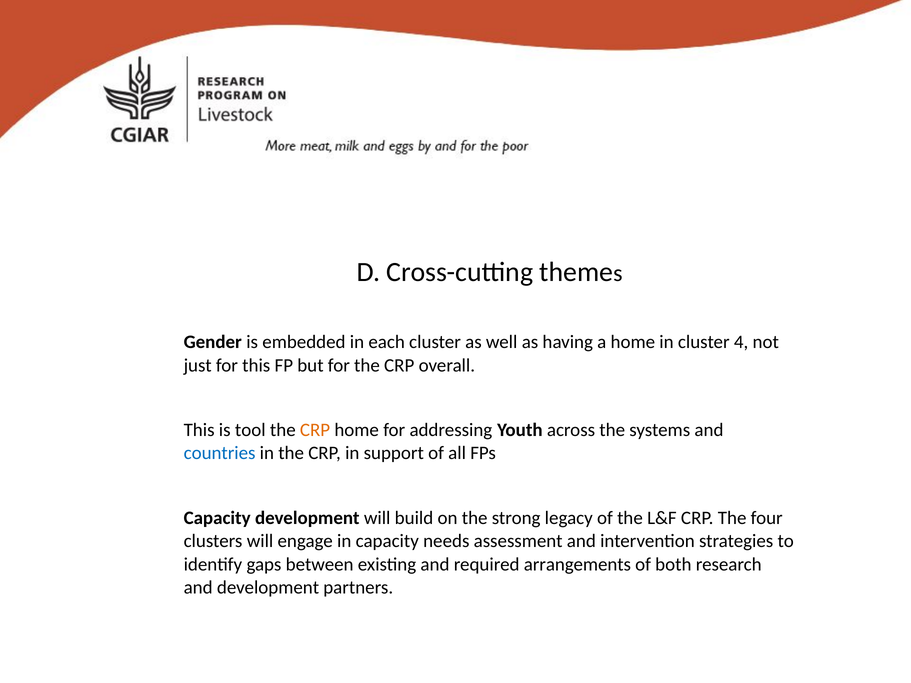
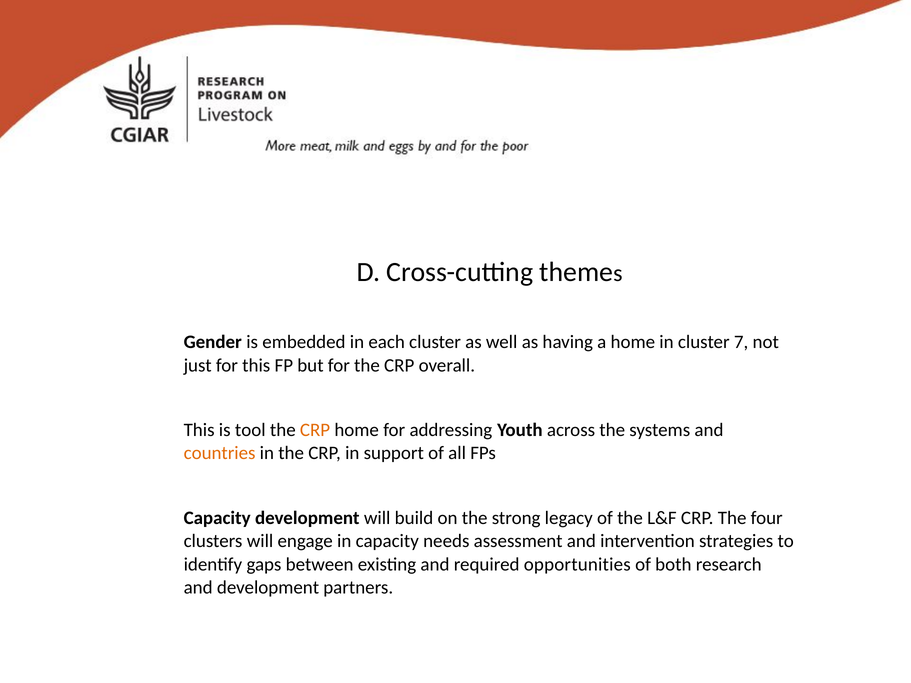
4: 4 -> 7 (741, 342)
countries colour: blue -> orange (220, 453)
arrangements: arrangements -> opportunities (577, 565)
